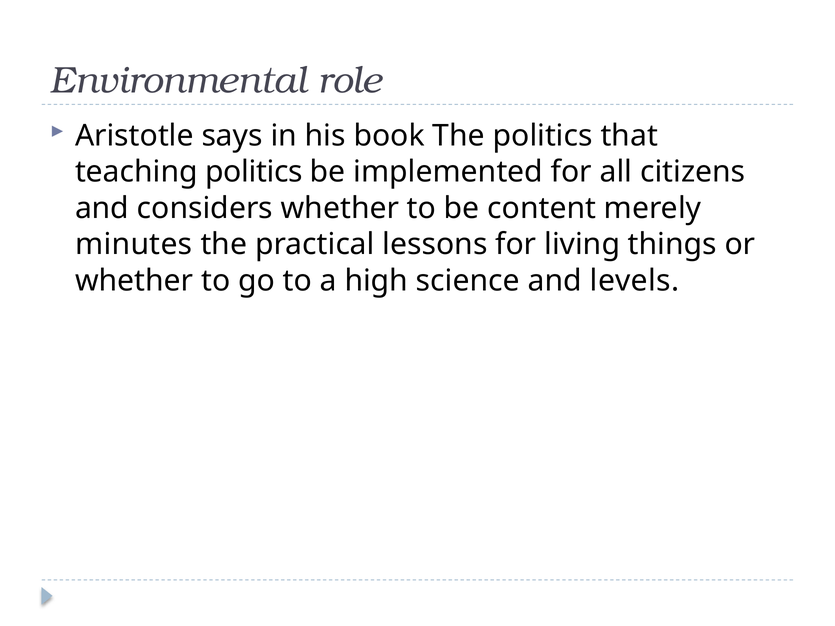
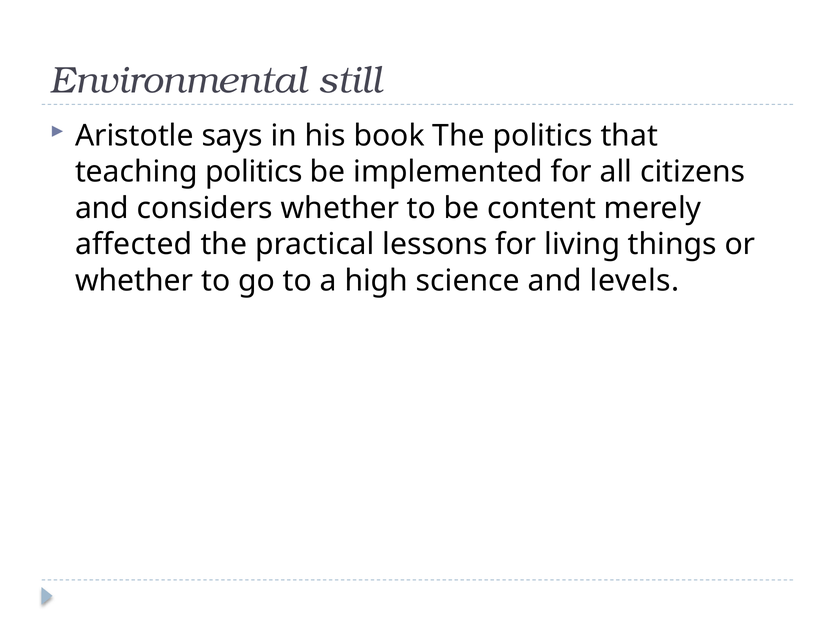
role: role -> still (350, 81)
minutes: minutes -> affected (134, 244)
